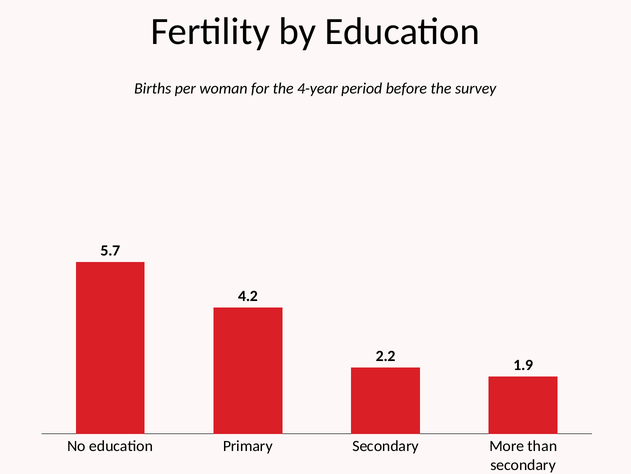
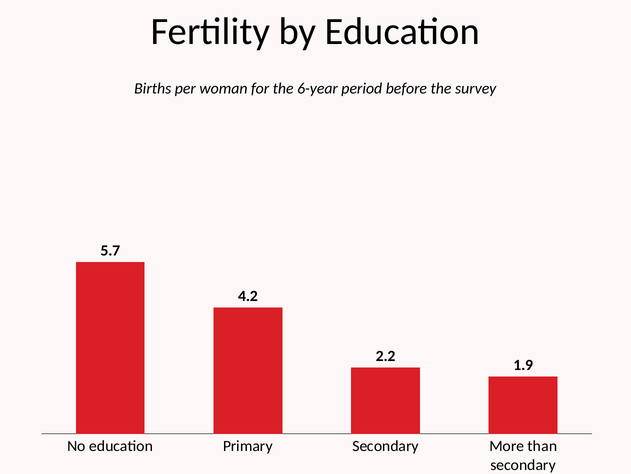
4-year: 4-year -> 6-year (317, 88)
